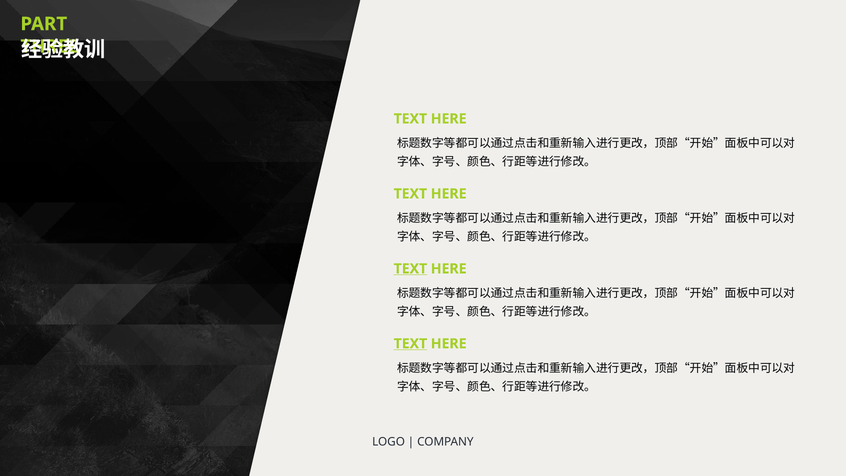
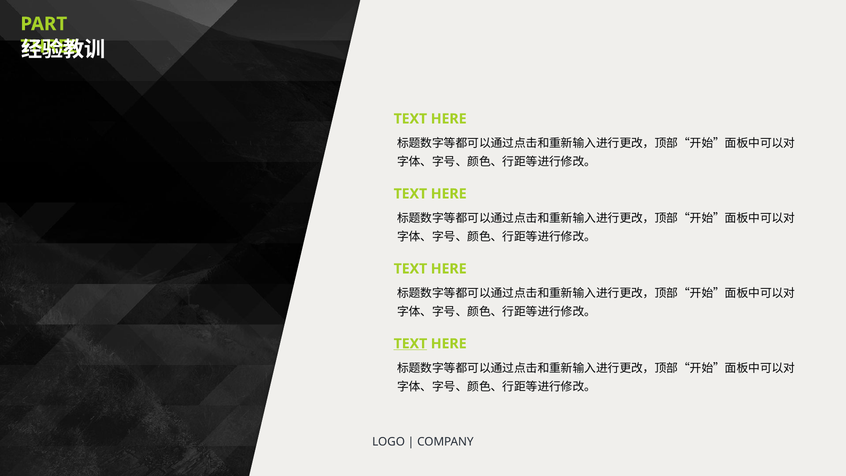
TEXT underline: present -> none (410, 269)
